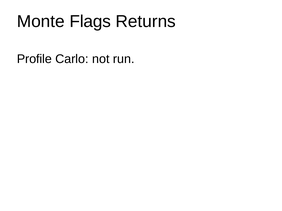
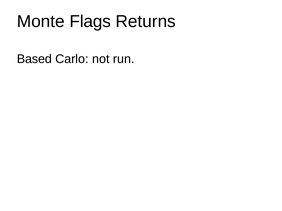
Profile: Profile -> Based (34, 59)
